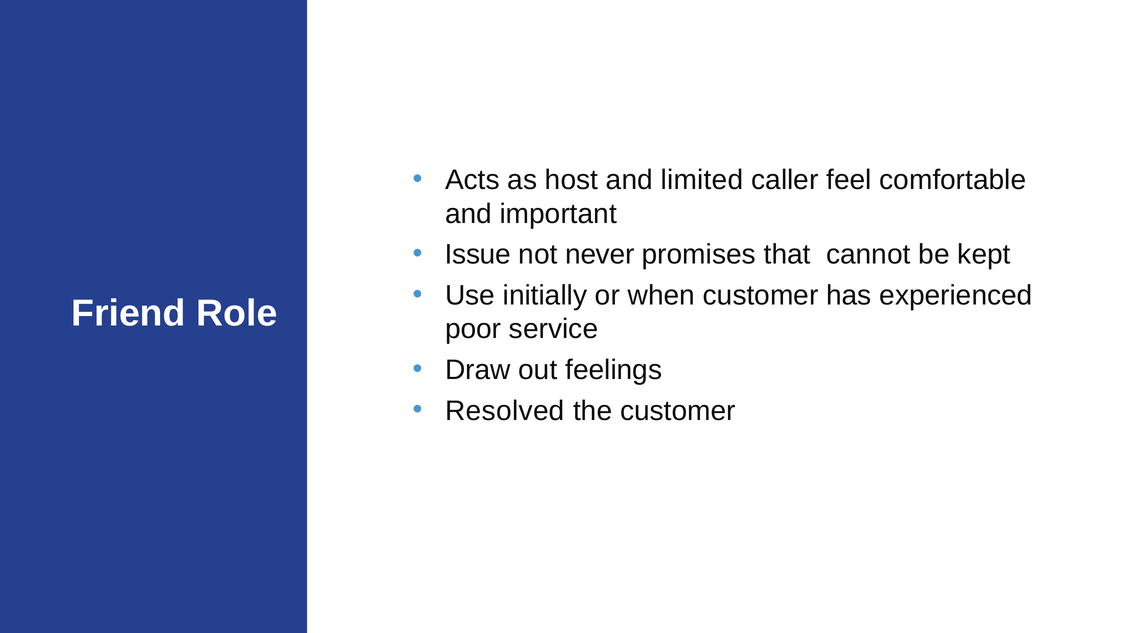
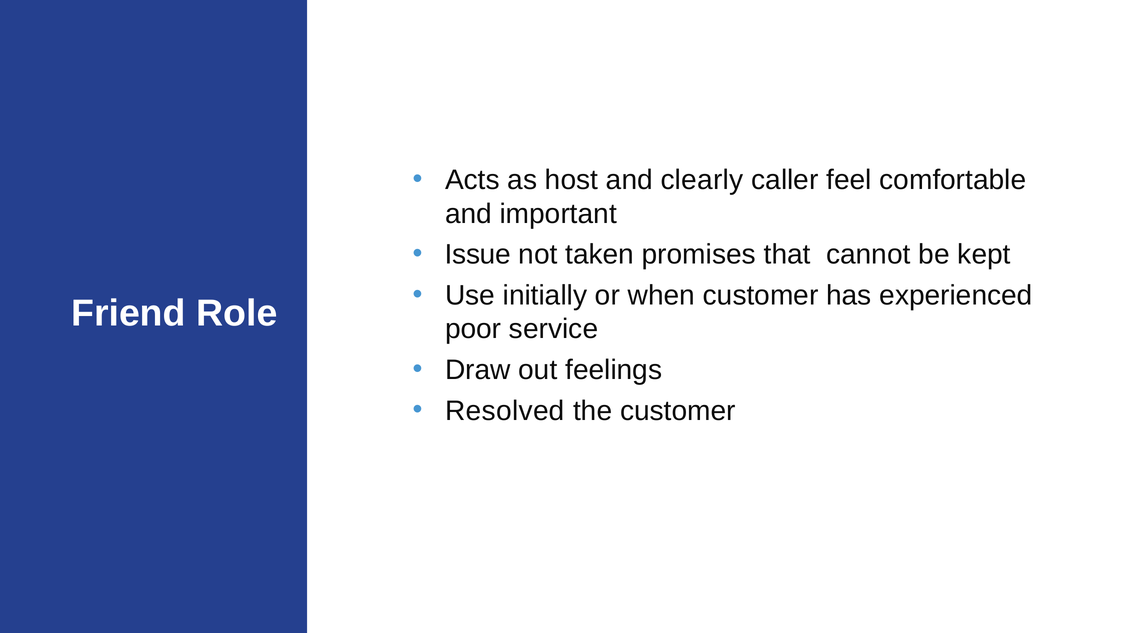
limited: limited -> clearly (702, 180)
never: never -> taken (600, 254)
